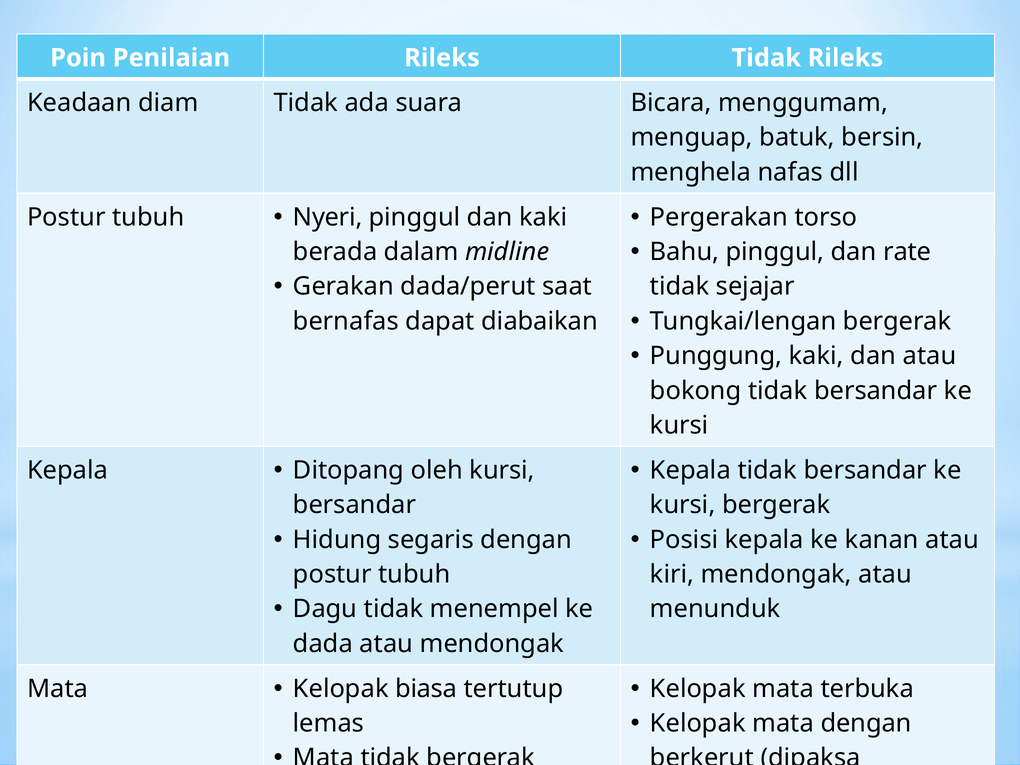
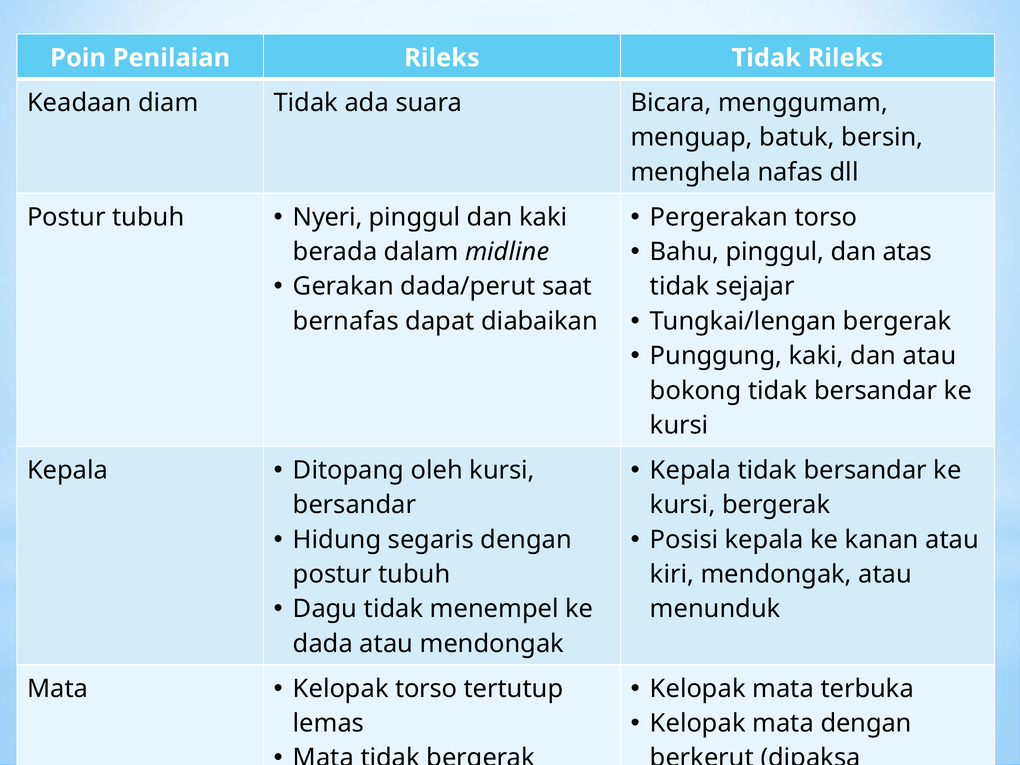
rate: rate -> atas (907, 252)
Kelopak biasa: biasa -> torso (426, 689)
